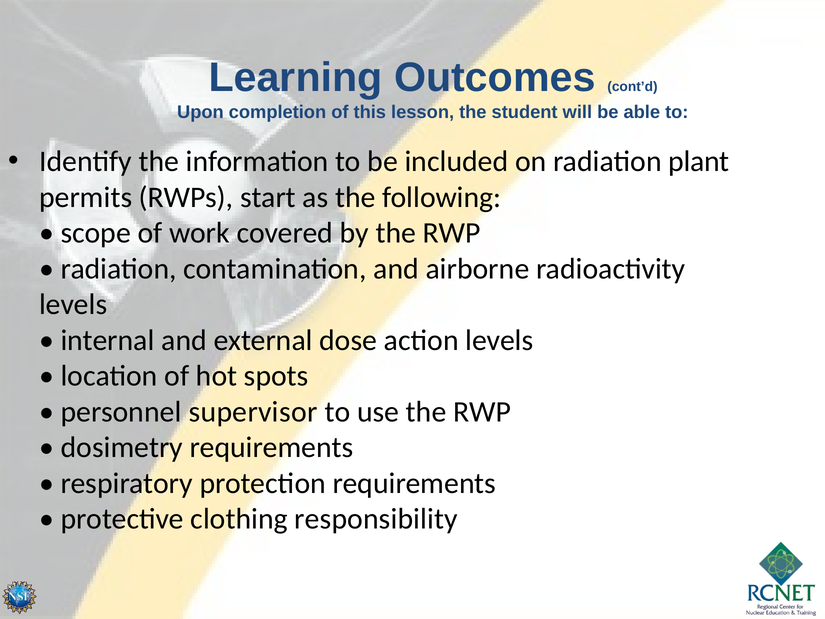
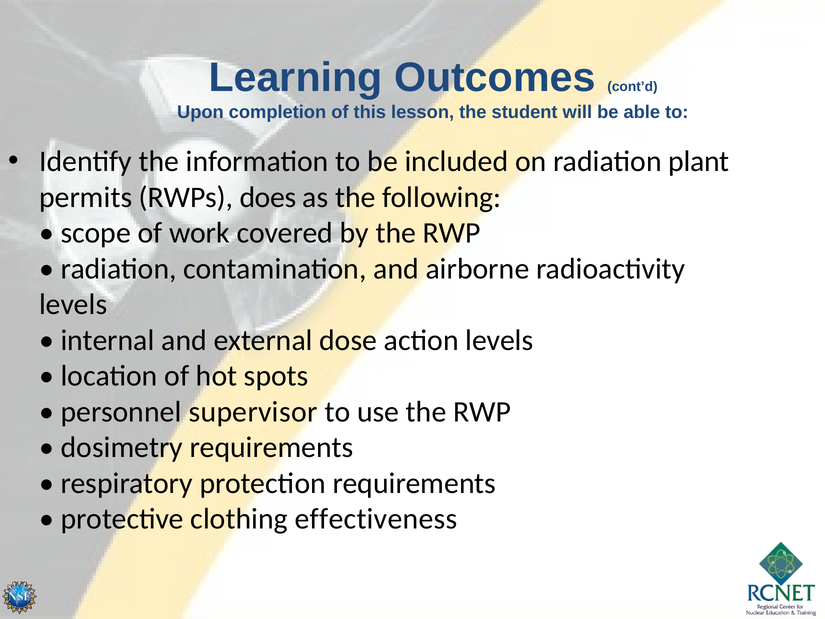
start: start -> does (268, 197)
responsibility: responsibility -> effectiveness (376, 519)
